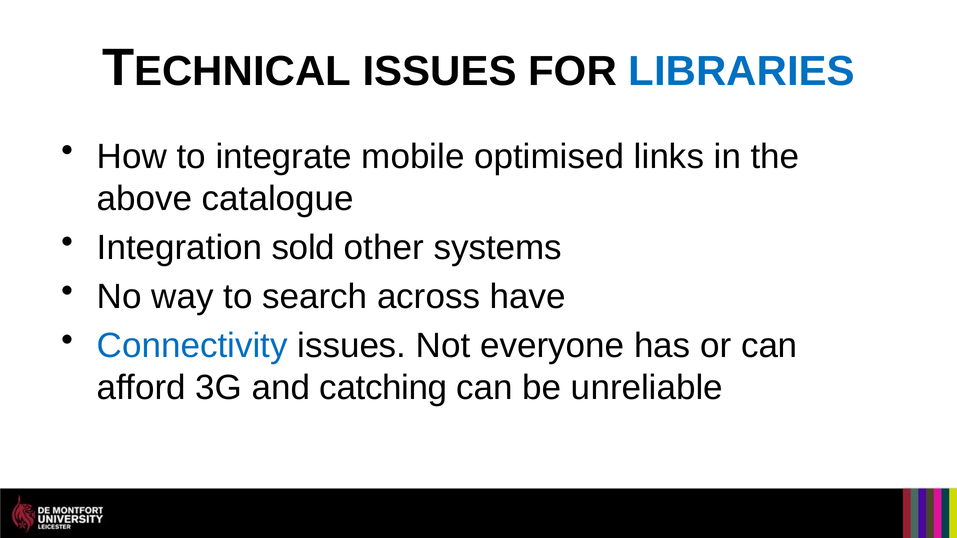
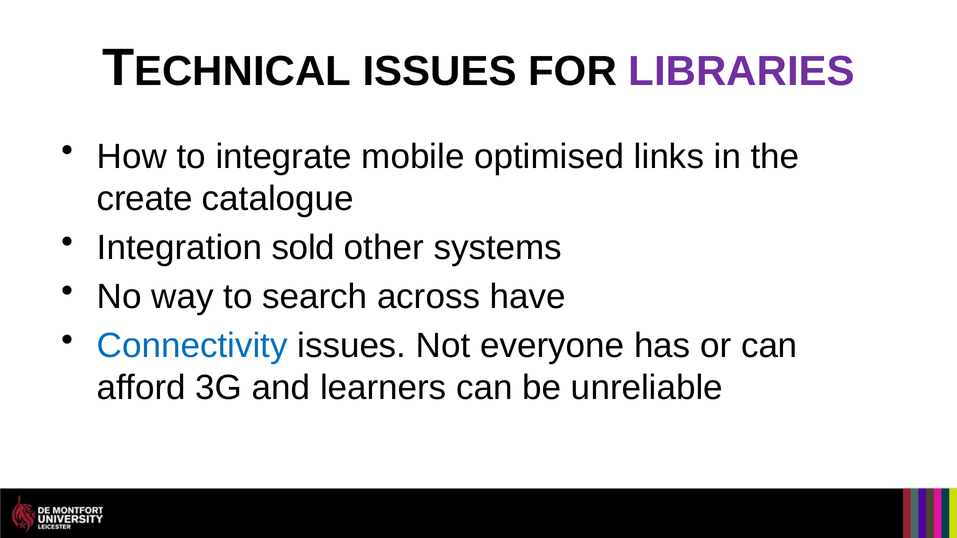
LIBRARIES colour: blue -> purple (742, 71)
above: above -> create (145, 199)
catching: catching -> learners (383, 388)
